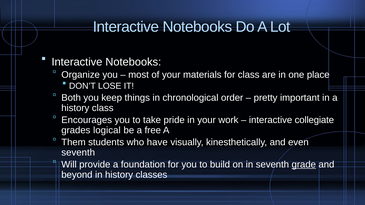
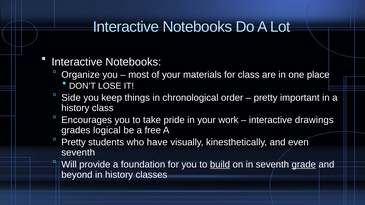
Both: Both -> Side (71, 98)
collegiate: collegiate -> drawings (314, 120)
Them: Them -> Pretty (74, 142)
build underline: none -> present (220, 165)
